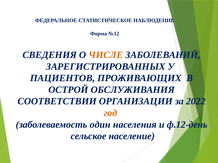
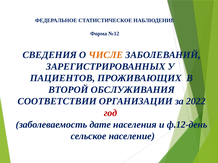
ОСТРОЙ: ОСТРОЙ -> ВТОРОЙ (68, 90)
год colour: orange -> red (110, 113)
один: один -> дате (100, 125)
